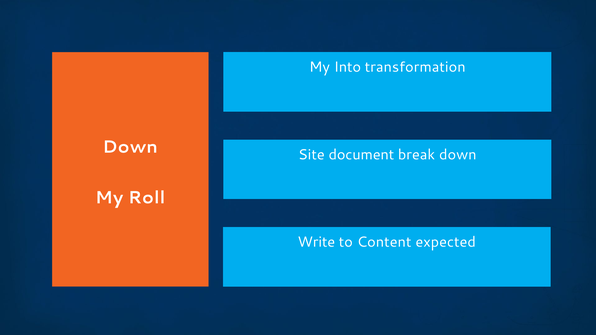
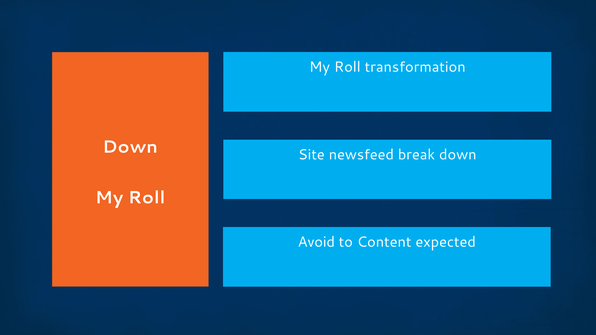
Into: Into -> Roll (347, 67)
document: document -> newsfeed (361, 155)
Write: Write -> Avoid (316, 242)
